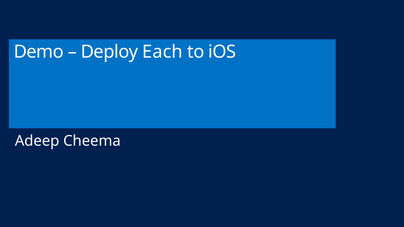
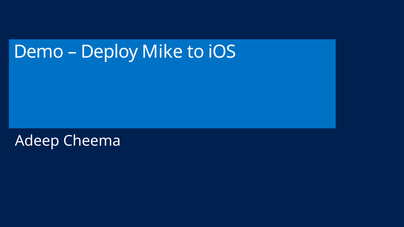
Each: Each -> Mike (162, 52)
